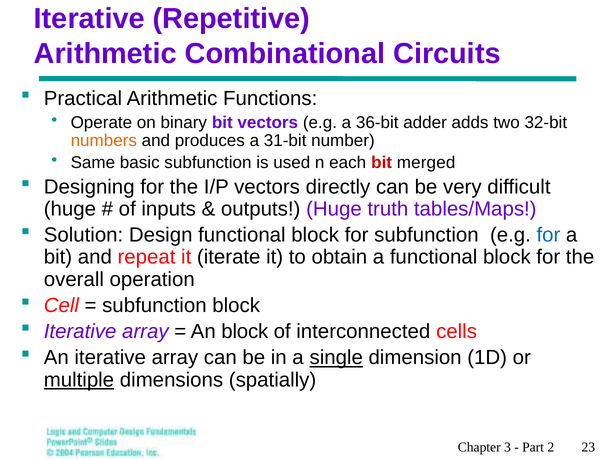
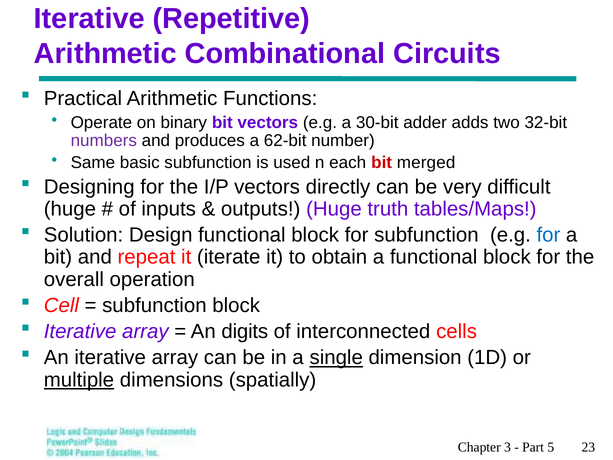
36-bit: 36-bit -> 30-bit (377, 122)
numbers colour: orange -> purple (104, 141)
31-bit: 31-bit -> 62-bit (285, 141)
An block: block -> digits (245, 331)
2: 2 -> 5 (551, 447)
